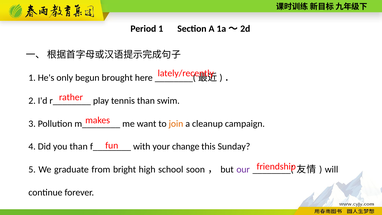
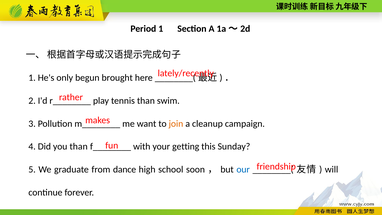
change: change -> getting (186, 146)
bright: bright -> dance (125, 169)
our colour: purple -> blue (243, 169)
